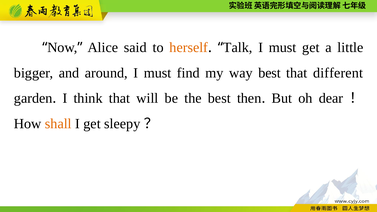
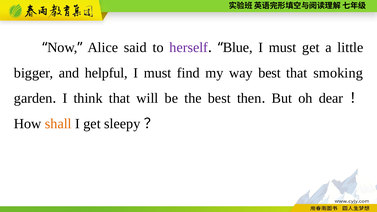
herself colour: orange -> purple (189, 47)
Talk: Talk -> Blue (238, 47)
around: around -> helpful (106, 73)
different: different -> smoking (338, 73)
